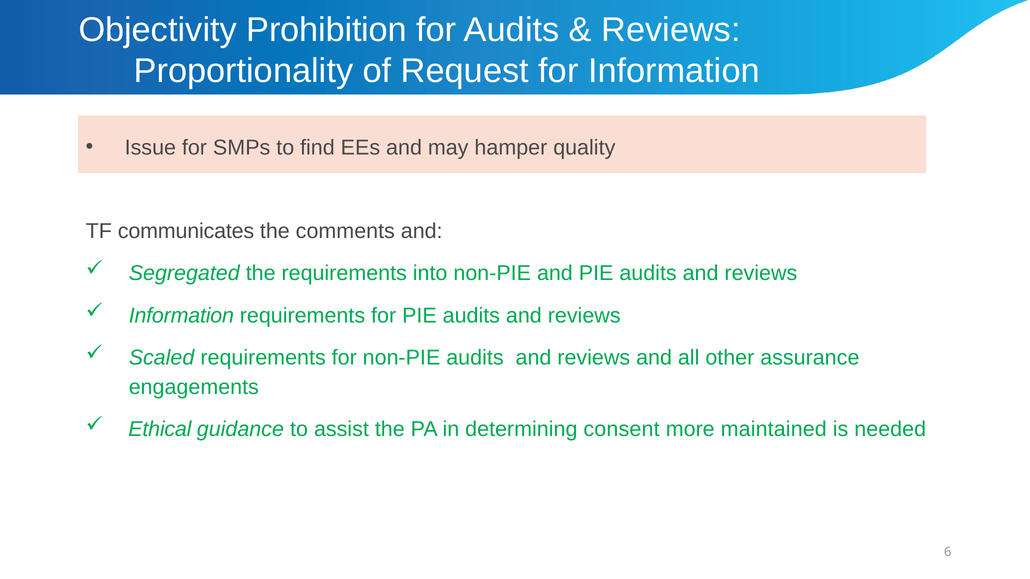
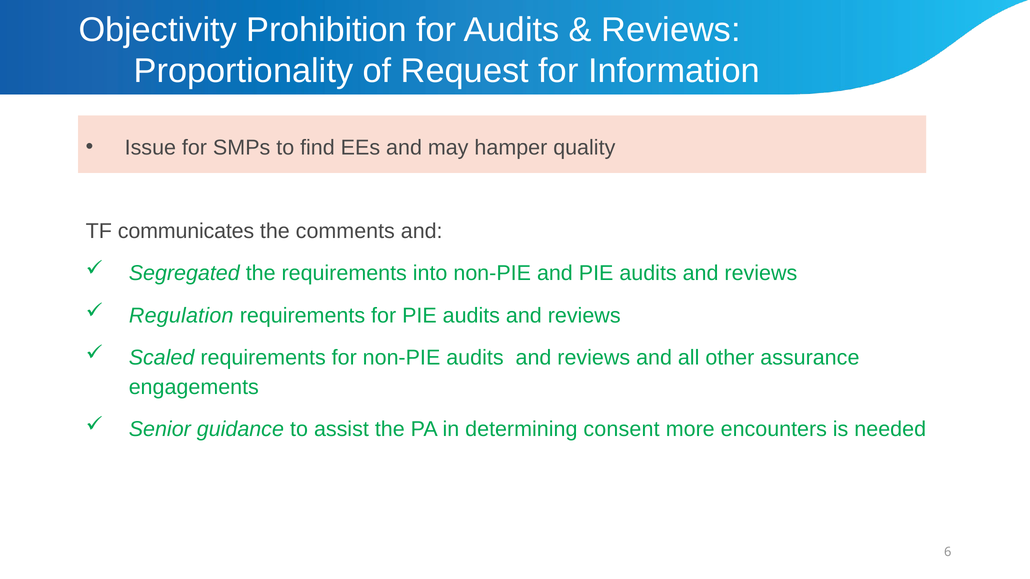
Information: Information -> Regulation (181, 316)
Ethical: Ethical -> Senior (160, 429)
maintained: maintained -> encounters (774, 429)
